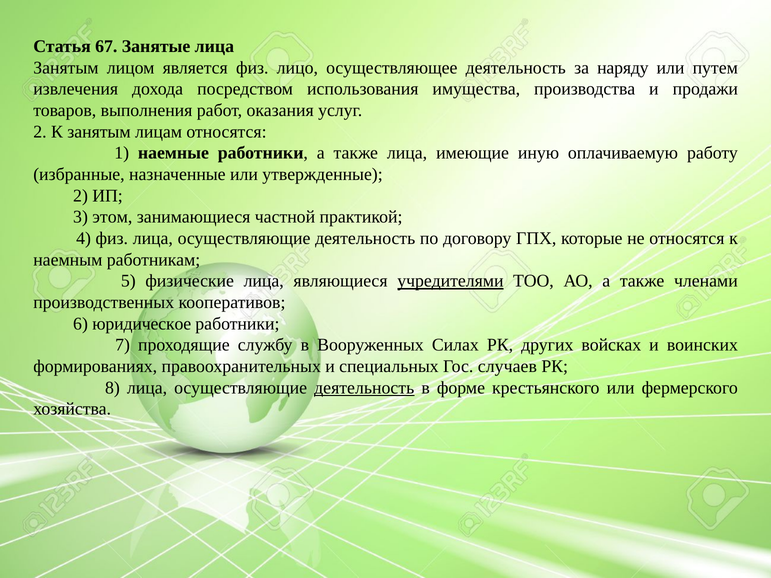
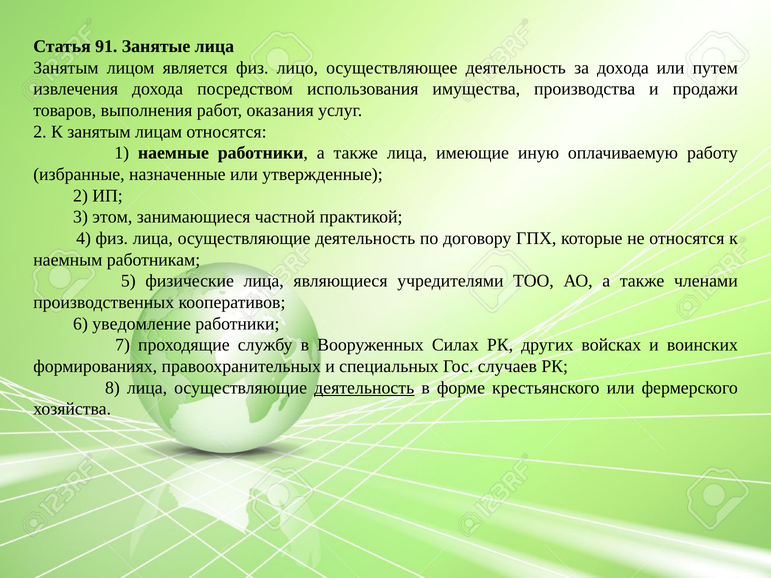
67: 67 -> 91 (106, 46)
за наряду: наряду -> дохода (623, 68)
учредителями underline: present -> none (450, 281)
юридическое: юридическое -> уведомление (142, 324)
